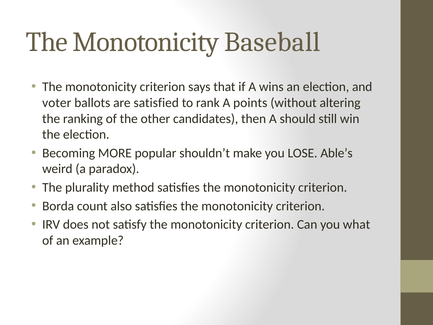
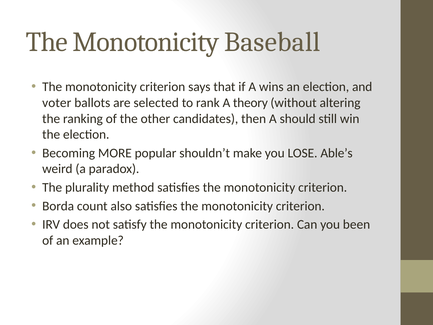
satisfied: satisfied -> selected (156, 103)
points: points -> theory (250, 103)
what: what -> been (357, 224)
